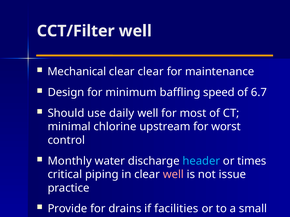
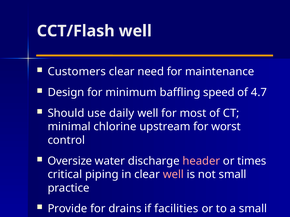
CCT/Filter: CCT/Filter -> CCT/Flash (76, 31)
Mechanical: Mechanical -> Customers (77, 72)
clear clear: clear -> need (151, 72)
6.7: 6.7 -> 4.7 (259, 93)
Monthly: Monthly -> Oversize (70, 161)
header colour: light blue -> pink (201, 161)
not issue: issue -> small (233, 175)
